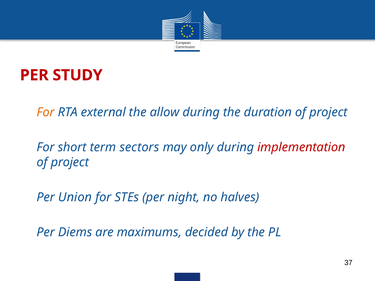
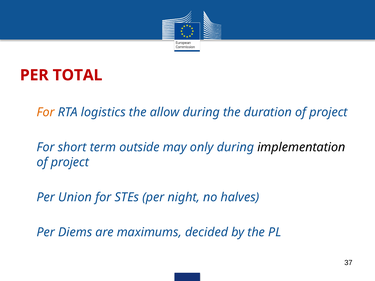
STUDY: STUDY -> TOTAL (78, 75)
external: external -> logistics (103, 112)
sectors: sectors -> outside (139, 147)
implementation colour: red -> black (301, 147)
